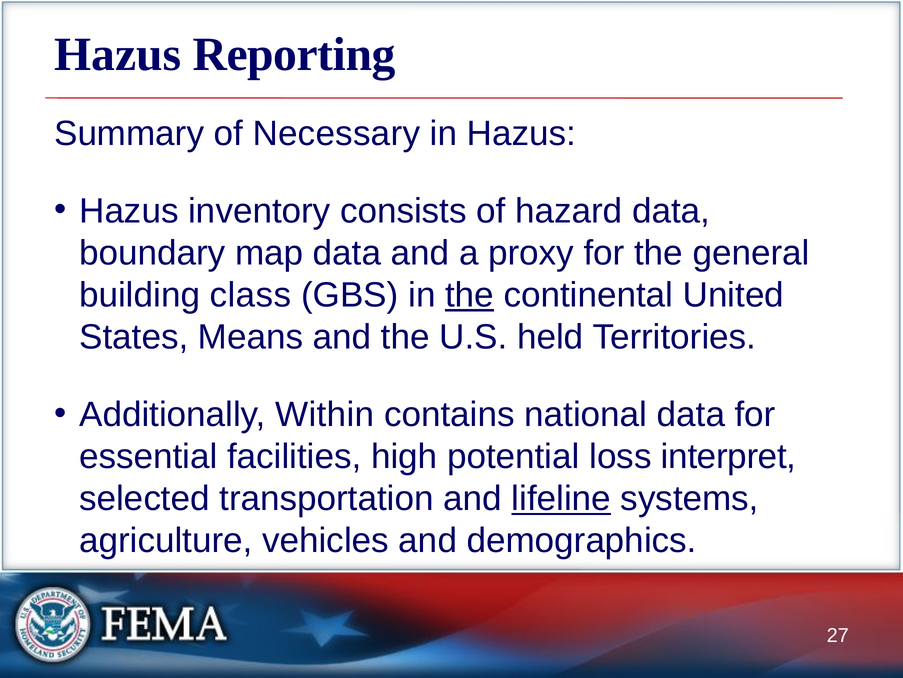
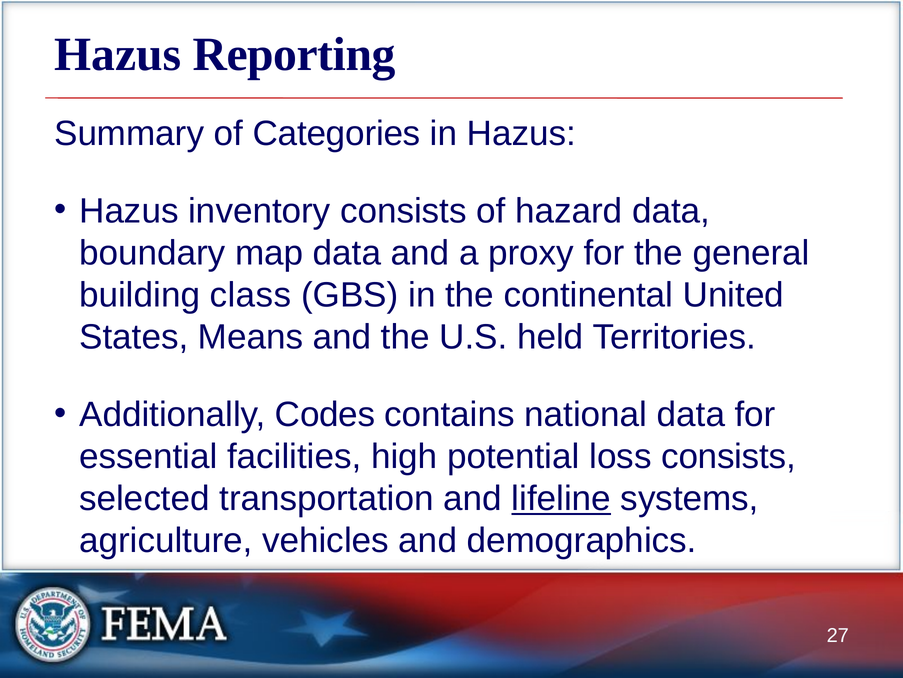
Necessary: Necessary -> Categories (337, 133)
the underline: present -> none (470, 295)
Within: Within -> Codes (325, 414)
loss interpret: interpret -> consists (728, 456)
